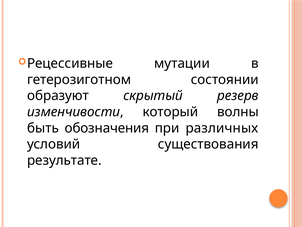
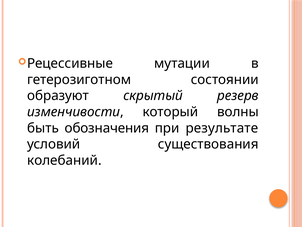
различных: различных -> результате (222, 128)
результате: результате -> колебаний (64, 160)
